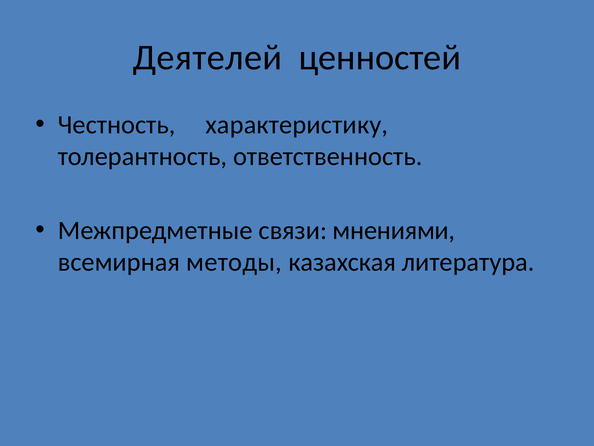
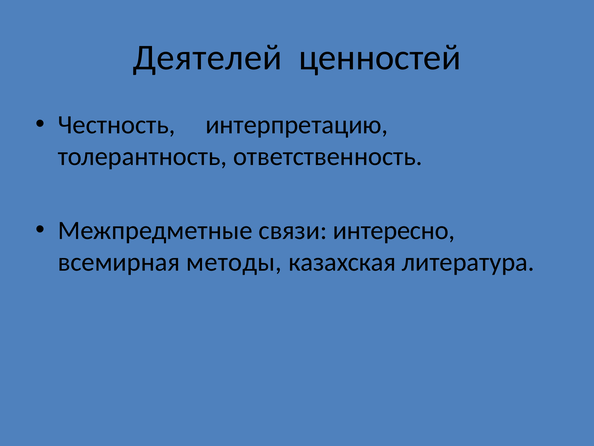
характеристику: характеристику -> интерпретацию (297, 125)
мнениями: мнениями -> интересно (394, 230)
